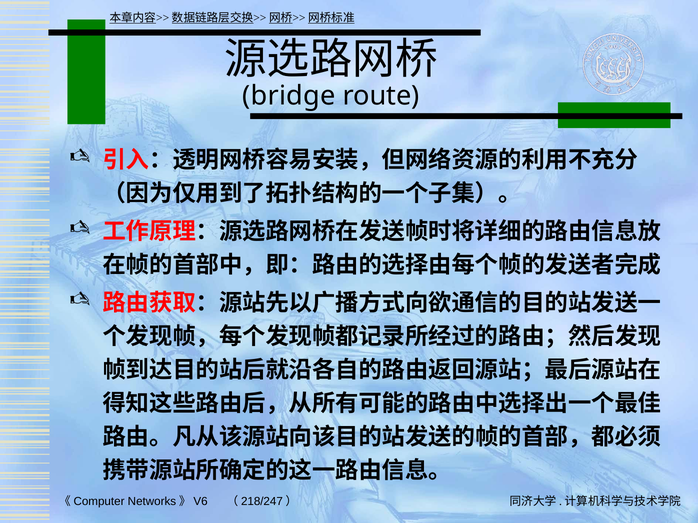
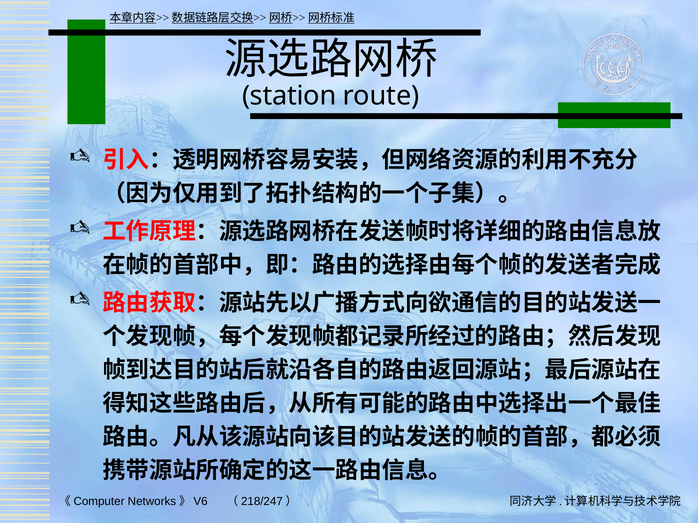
bridge: bridge -> station (289, 96)
